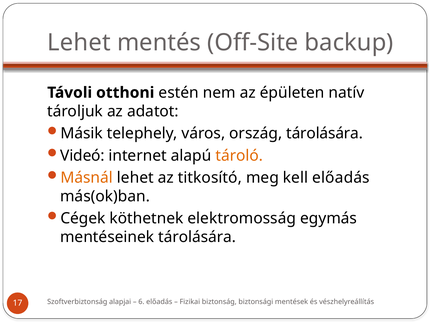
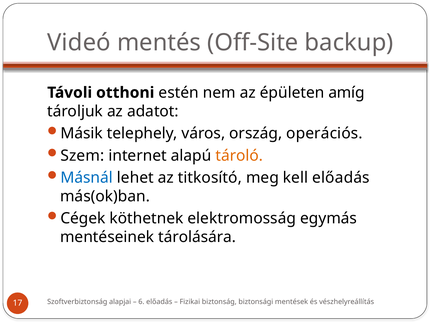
Lehet: Lehet -> Videó (79, 43)
natív: natív -> amíg (347, 92)
ország tárolására: tárolására -> operációs (324, 133)
Videó: Videó -> Szem (82, 155)
Másnál colour: orange -> blue (87, 177)
